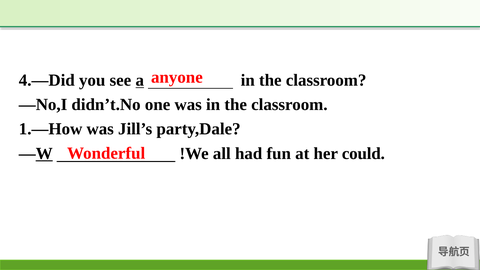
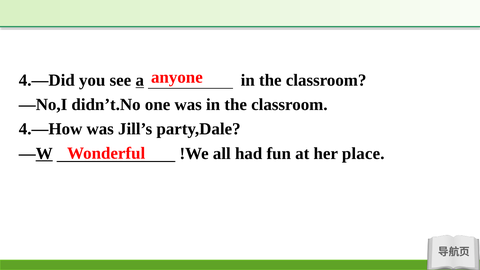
1.—How: 1.—How -> 4.—How (51, 129)
could: could -> place (363, 153)
